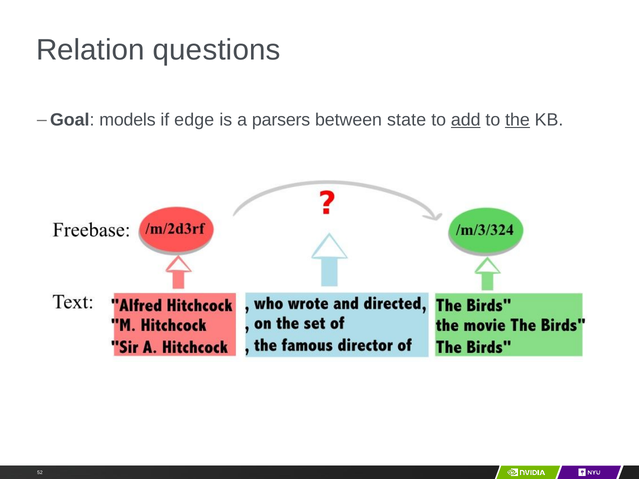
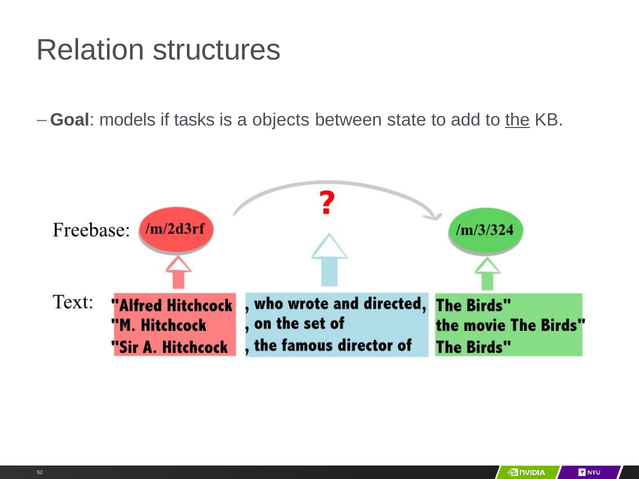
questions: questions -> structures (217, 50)
edge: edge -> tasks (194, 120)
parsers: parsers -> objects (281, 120)
add underline: present -> none (466, 120)
